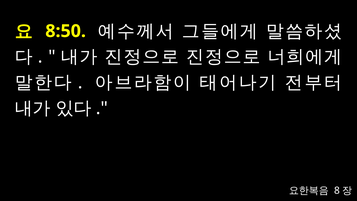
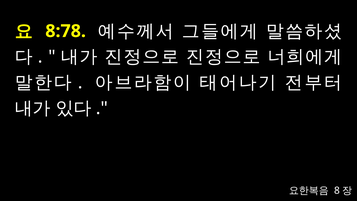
8:50: 8:50 -> 8:78 (66, 31)
